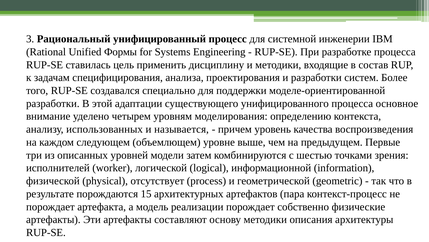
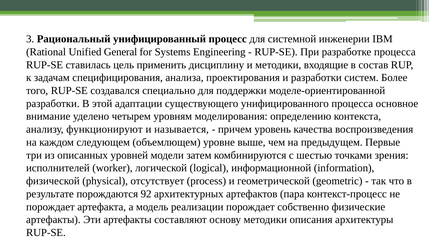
Формы: Формы -> General (121, 52)
использованных: использованных -> функционируют (104, 129)
15: 15 -> 92 (146, 193)
